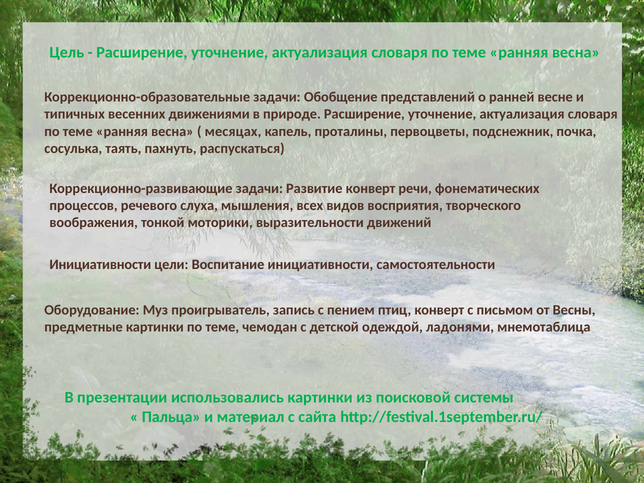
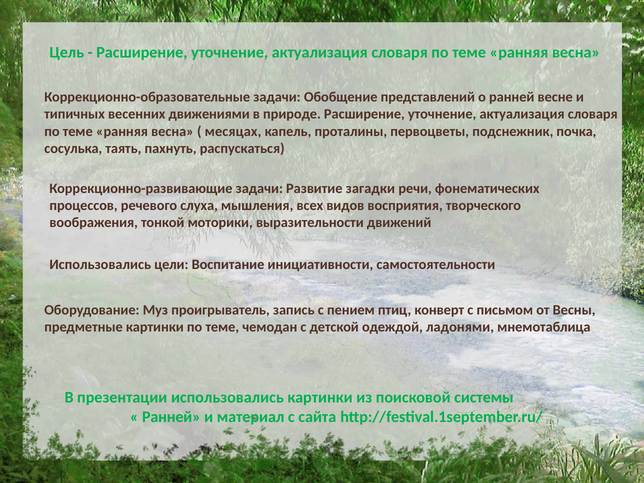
Развитие конверт: конверт -> загадки (370, 188)
Инициативности: Инициативности -> Использовались (100, 264)
Пальца: Пальца -> Ранней (171, 417)
